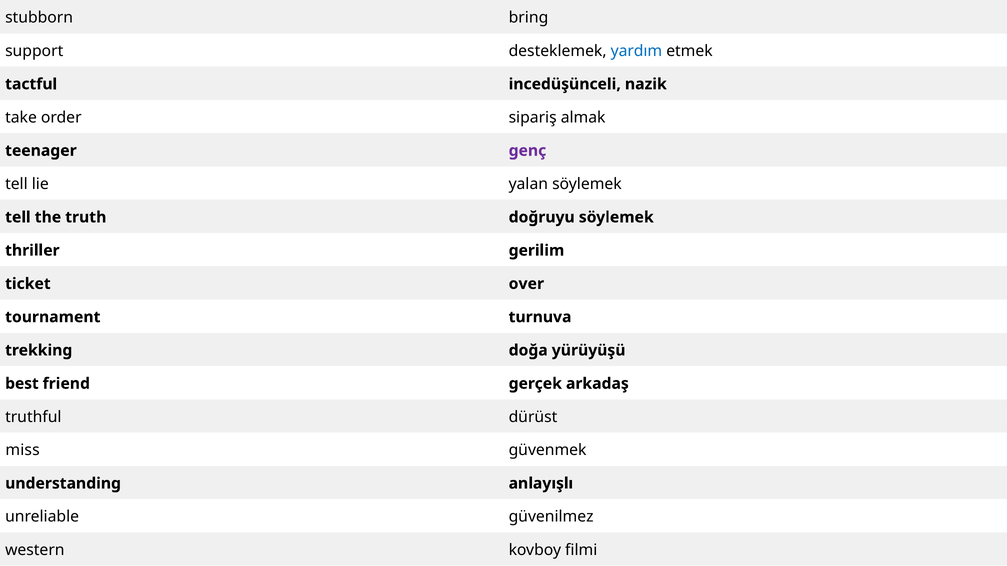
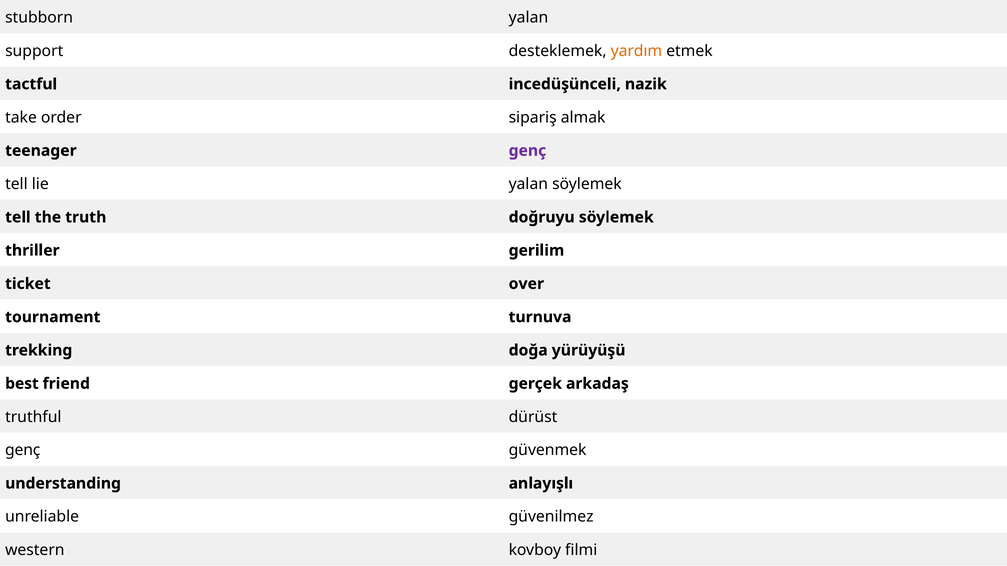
stubborn bring: bring -> yalan (528, 18)
yardım colour: blue -> orange (636, 51)
miss: miss -> genç (23, 450)
